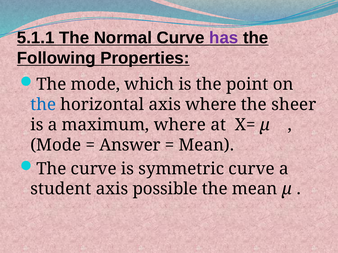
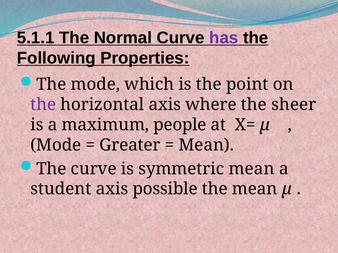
the colour: blue -> purple (43, 105)
maximum where: where -> people (180, 125)
Answer: Answer -> Greater (130, 145)
symmetric curve: curve -> mean (252, 169)
